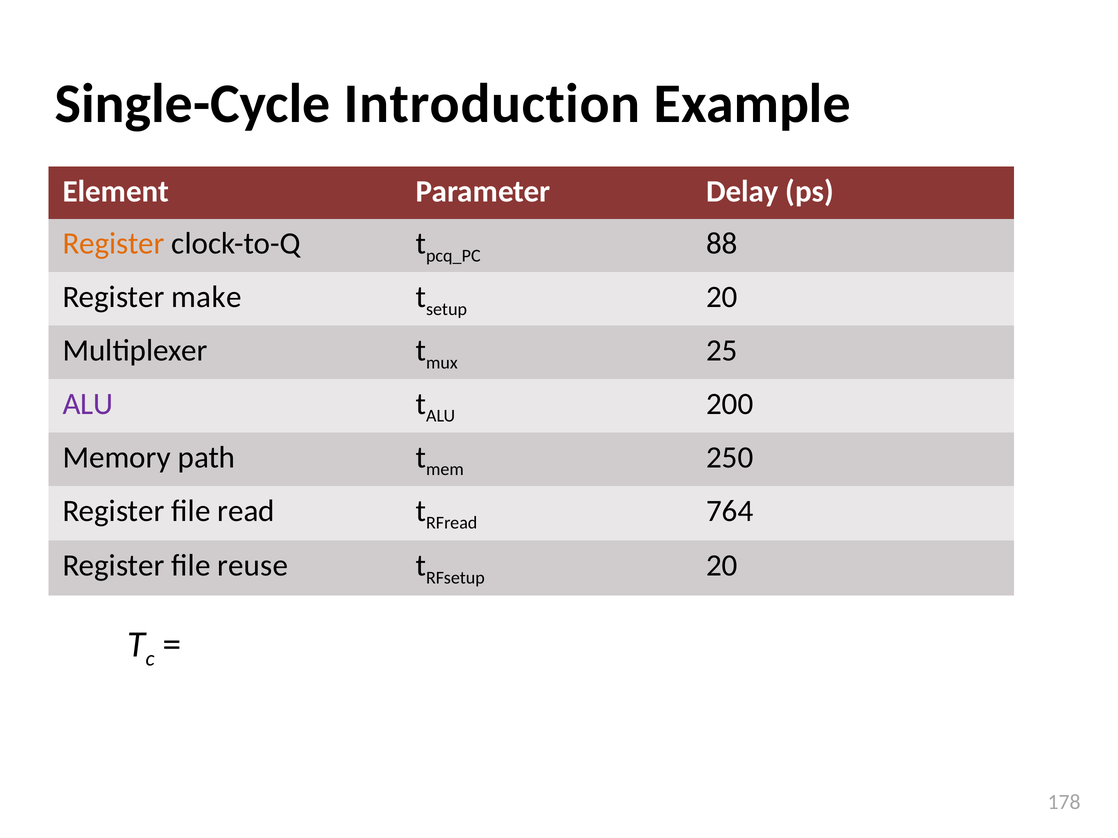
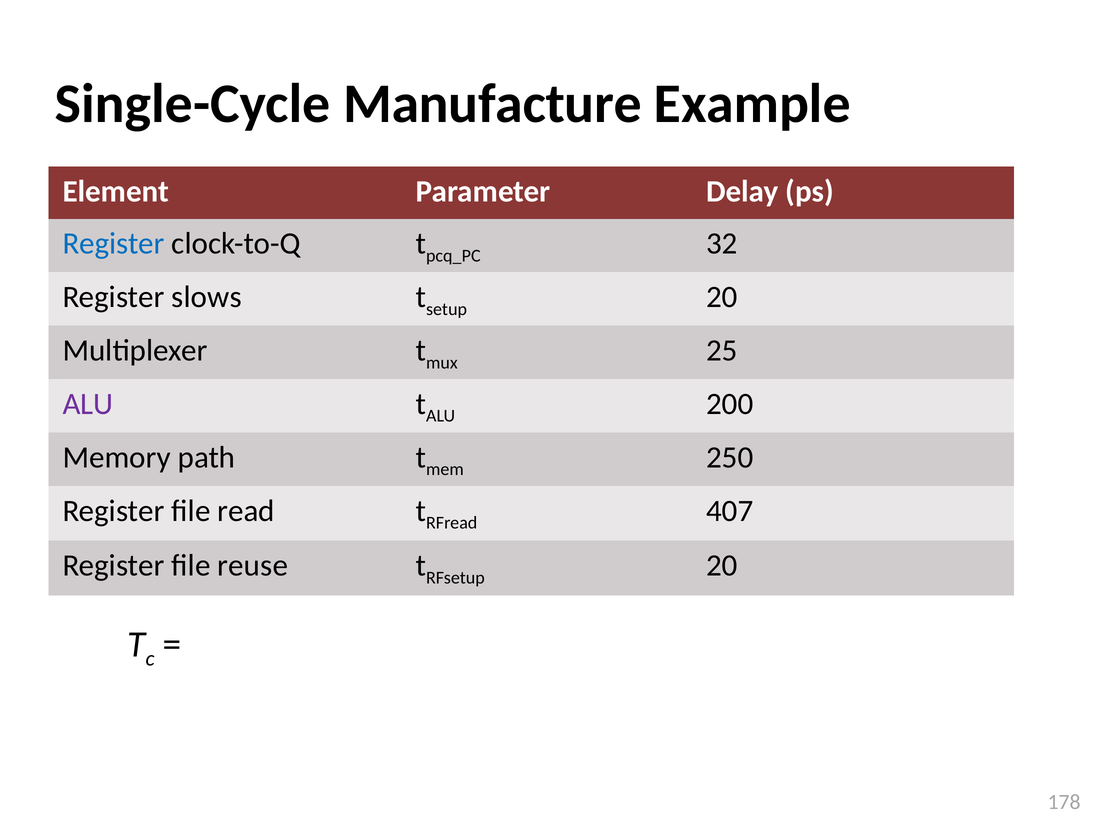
Introduction: Introduction -> Manufacture (492, 104)
Register colour: orange -> blue (114, 244)
88: 88 -> 32 (722, 244)
make: make -> slows (207, 297)
764: 764 -> 407 (730, 511)
